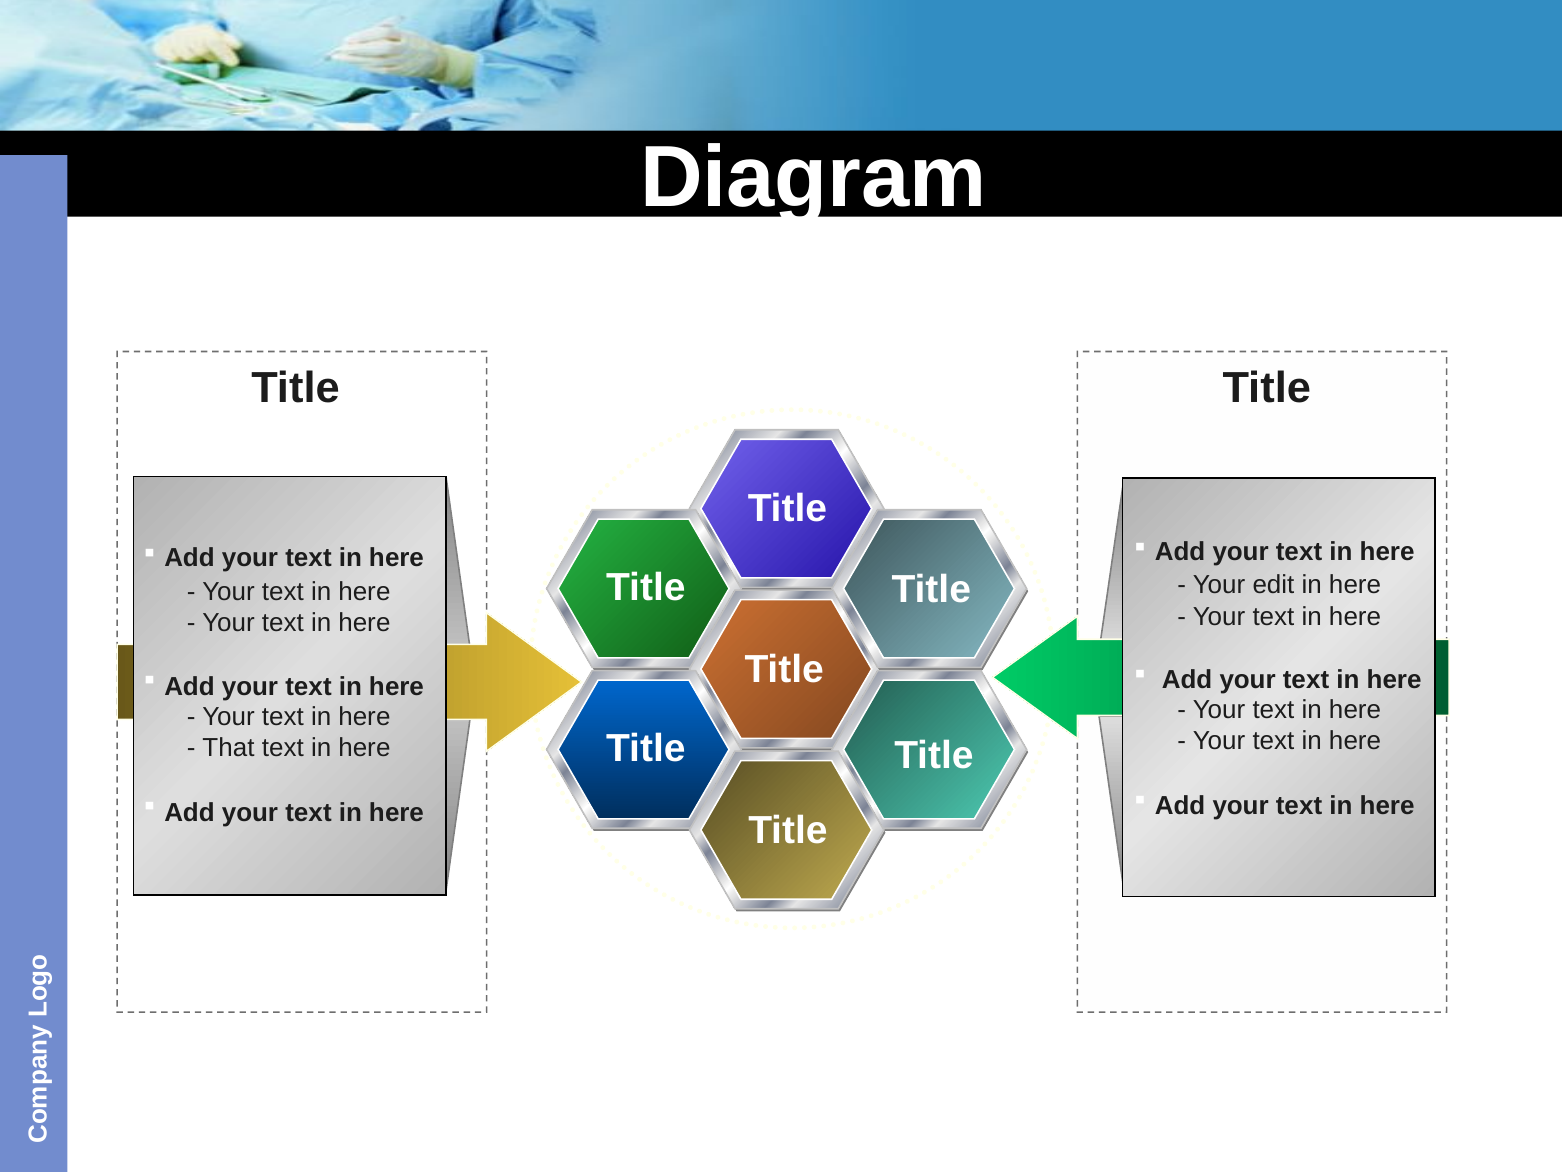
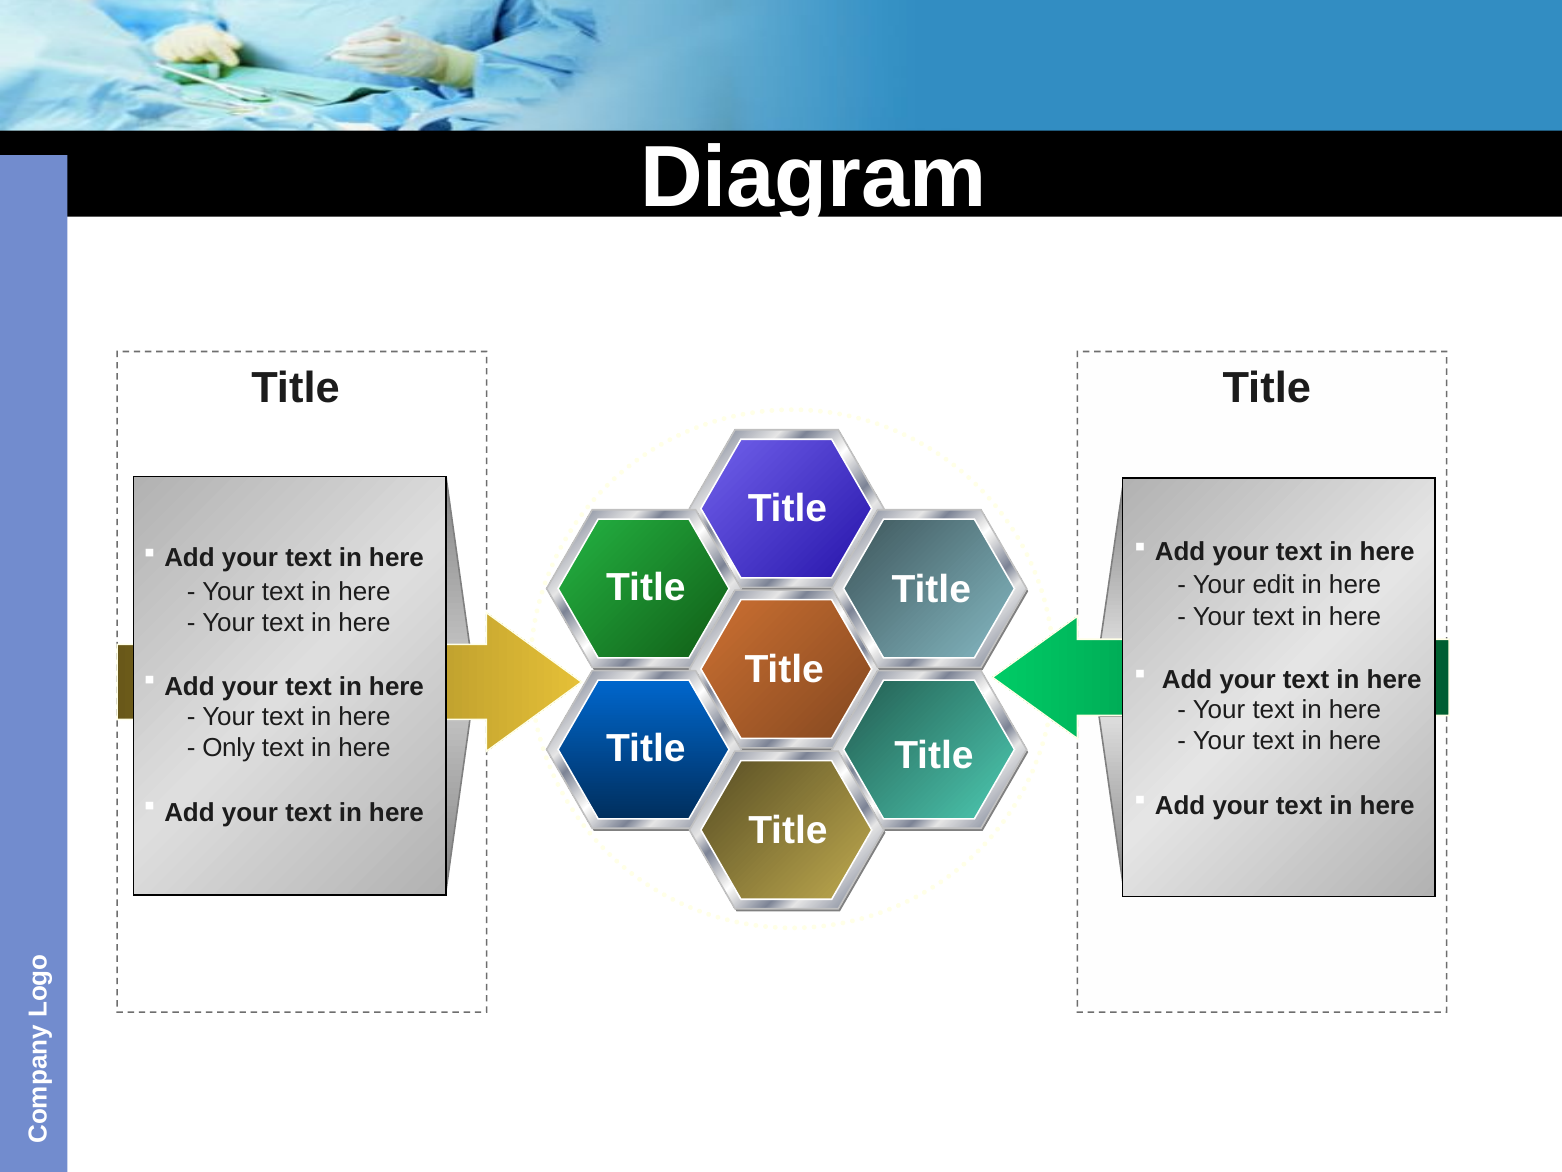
That: That -> Only (229, 748)
